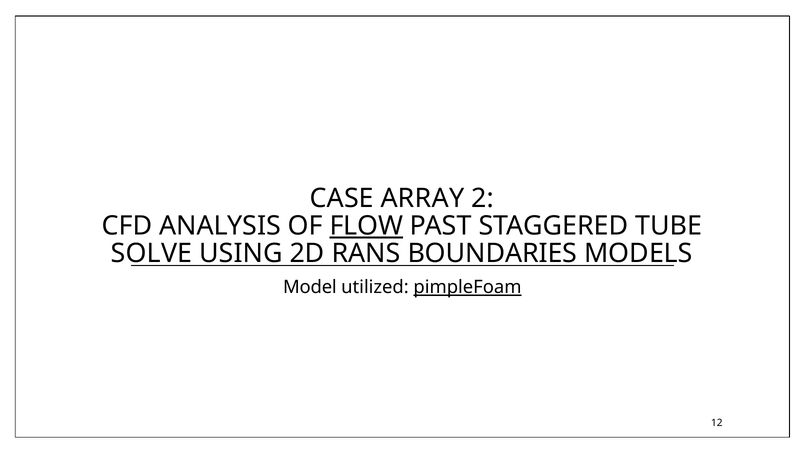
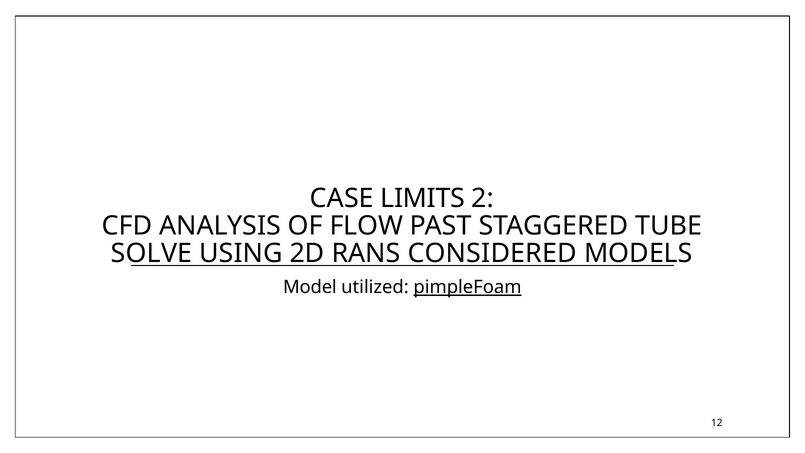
ARRAY: ARRAY -> LIMITS (423, 198)
FLOW underline: present -> none (366, 226)
BOUNDARIES: BOUNDARIES -> CONSIDERED (492, 253)
